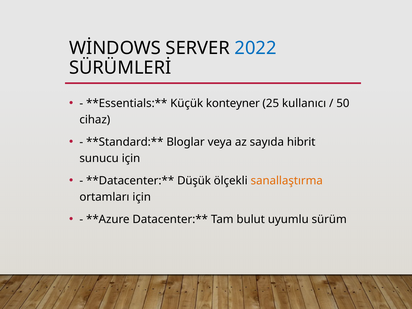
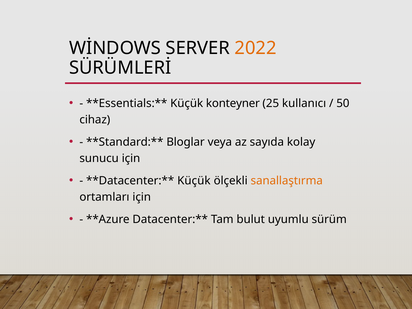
2022 colour: blue -> orange (256, 48)
hibrit: hibrit -> kolay (301, 142)
Düşük: Düşük -> Küçük (194, 181)
